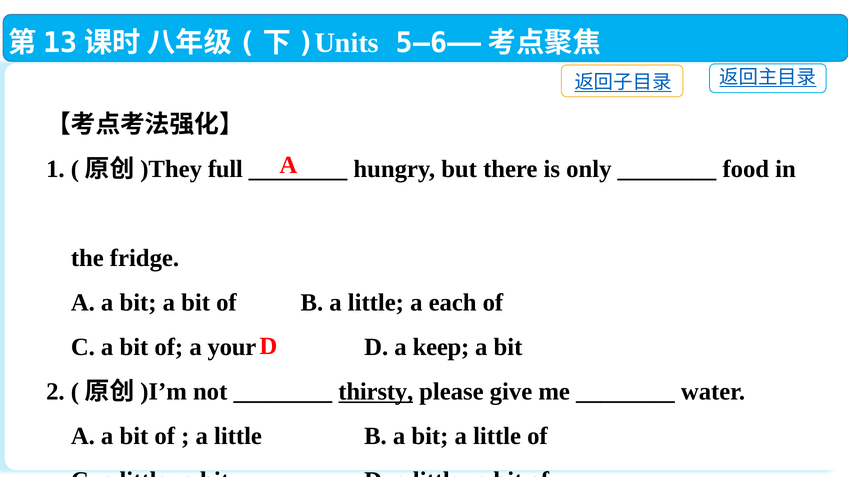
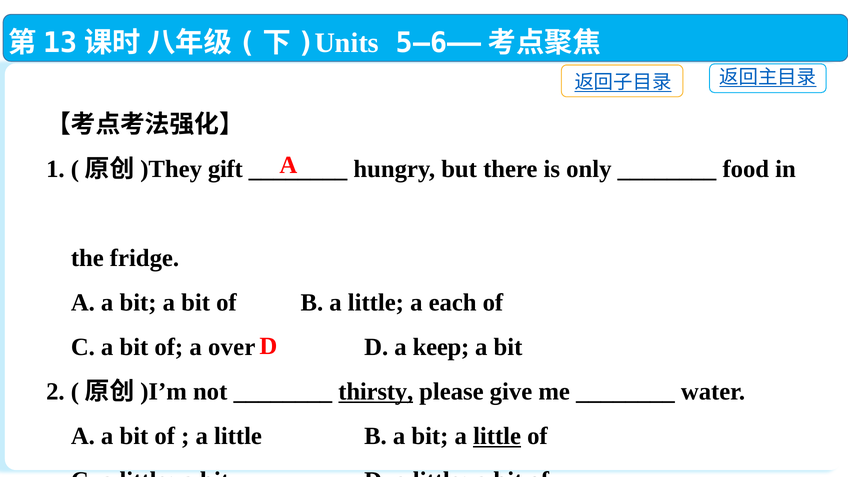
full: full -> gift (225, 169)
your: your -> over (232, 347)
little underline: none -> present (497, 436)
